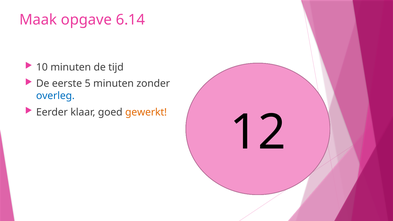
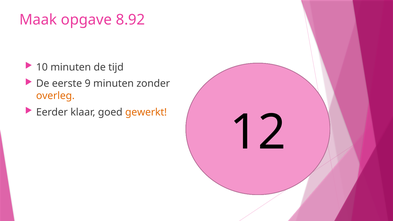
6.14: 6.14 -> 8.92 (130, 20)
5: 5 -> 9 (88, 84)
overleg colour: blue -> orange (55, 96)
